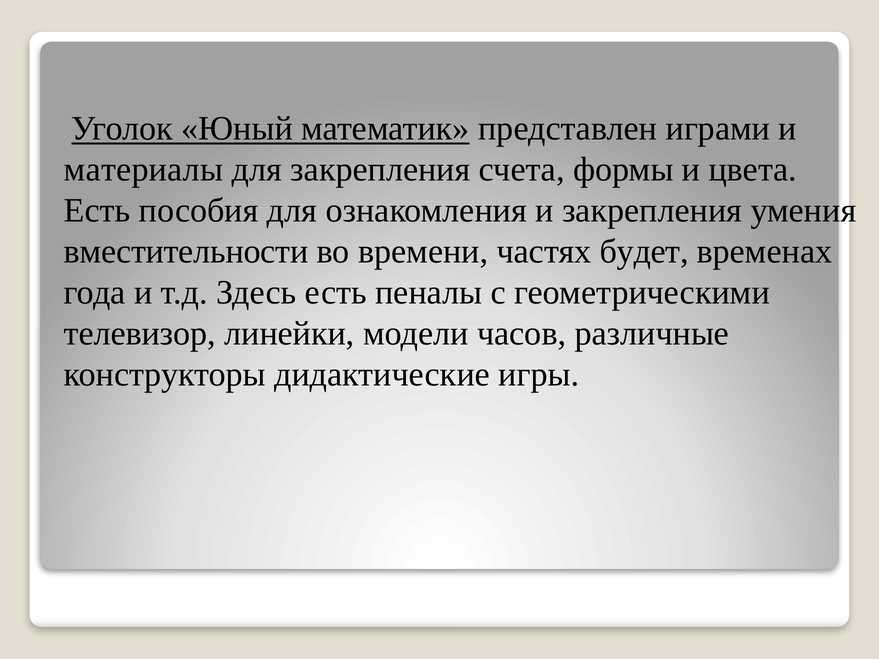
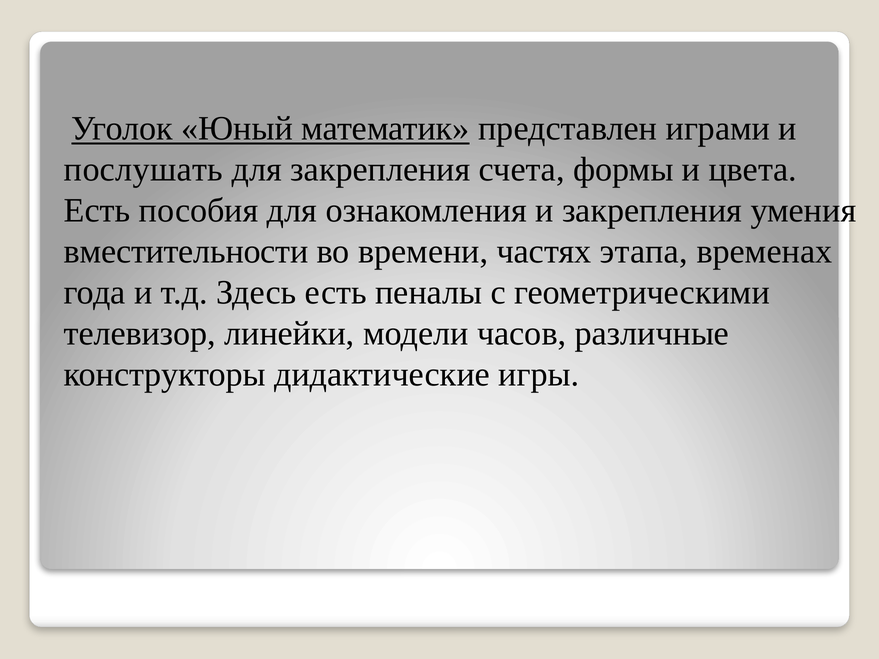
материалы: материалы -> послушать (143, 169)
будет: будет -> этапа (644, 252)
